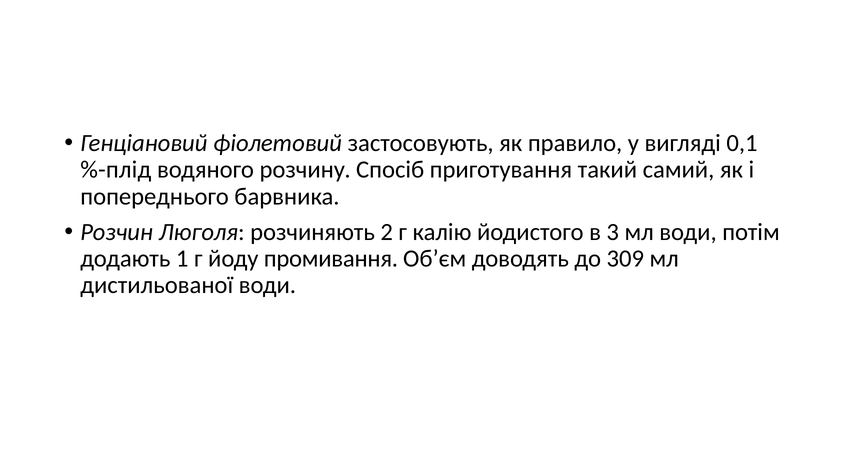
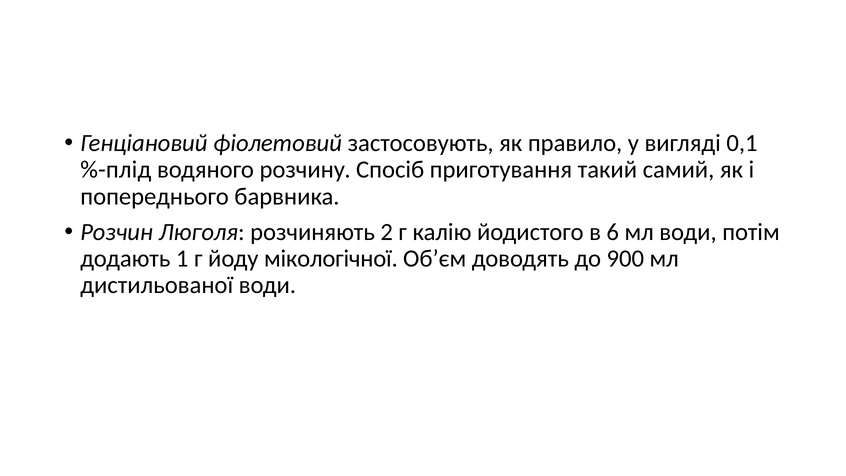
3: 3 -> 6 (613, 232)
промивання: промивання -> мікологічної (331, 258)
309: 309 -> 900 (625, 258)
